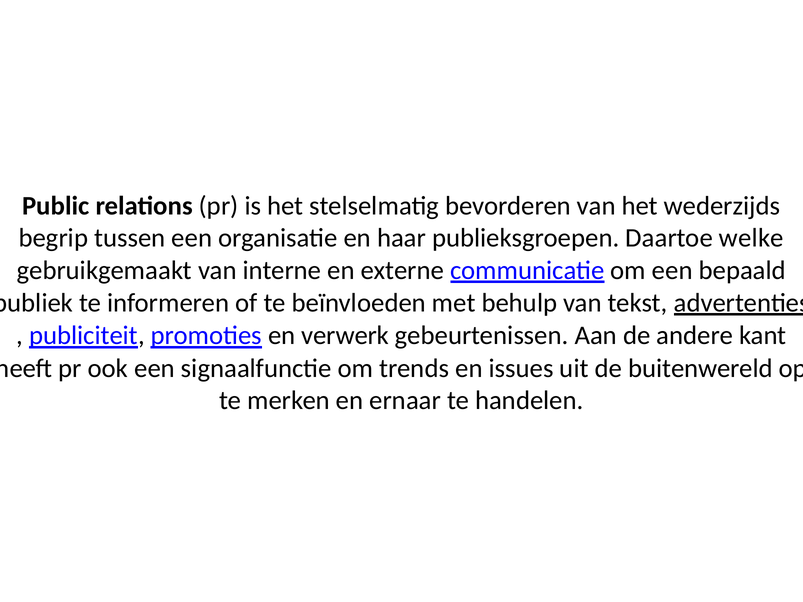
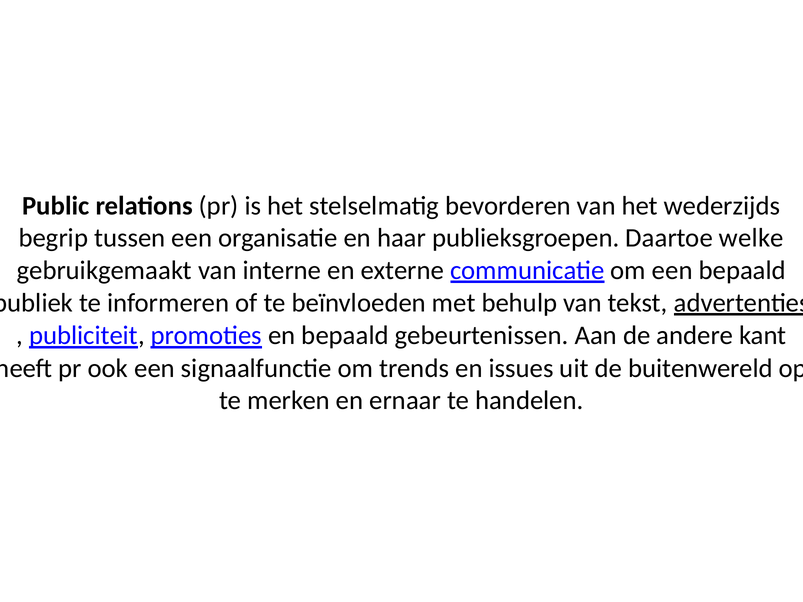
en verwerk: verwerk -> bepaald (345, 336)
